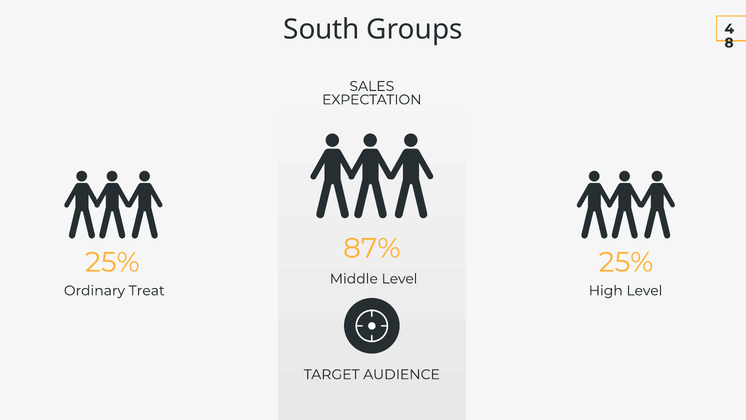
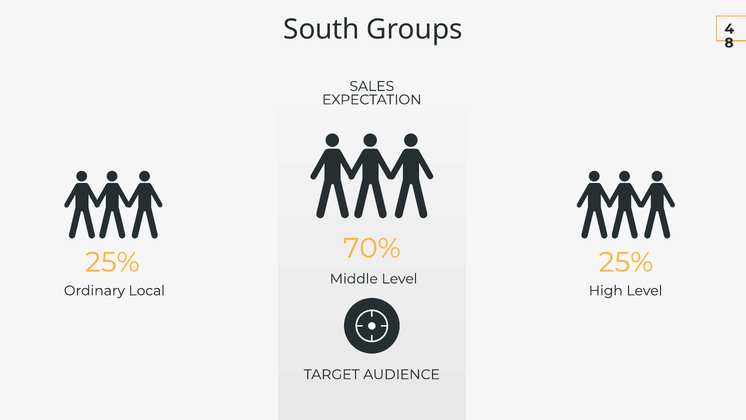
87%: 87% -> 70% (372, 248)
Treat: Treat -> Local (147, 290)
